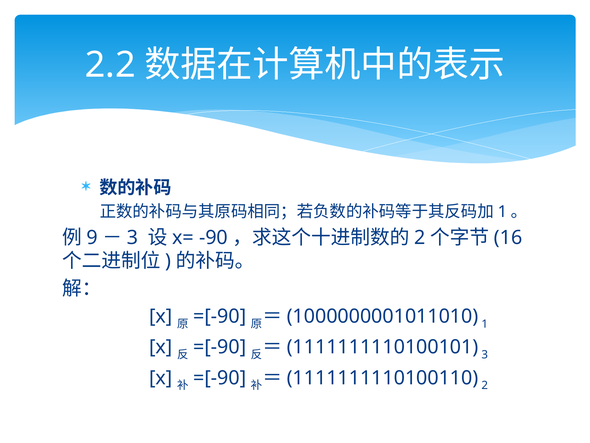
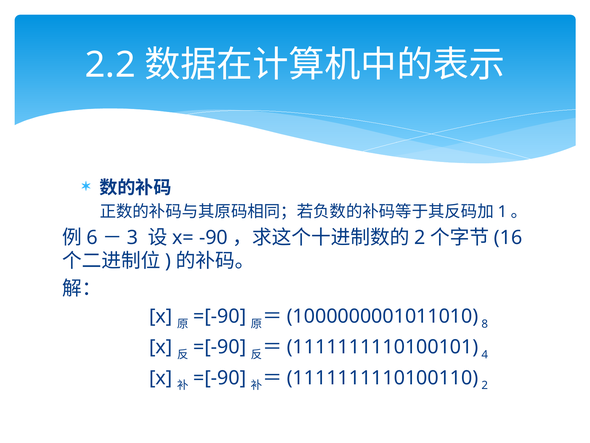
9: 9 -> 6 (92, 237)
1: 1 -> 8 (485, 324)
3: 3 -> 4 (485, 354)
